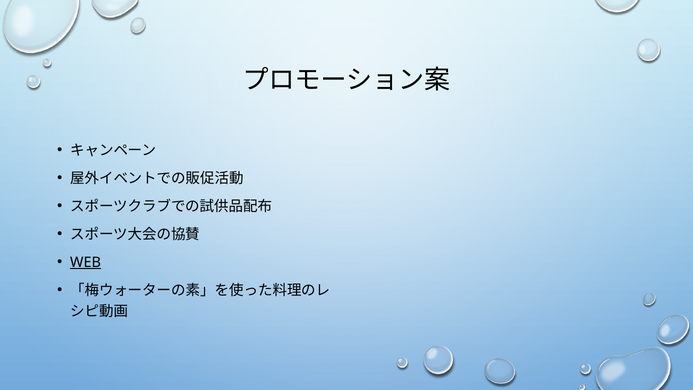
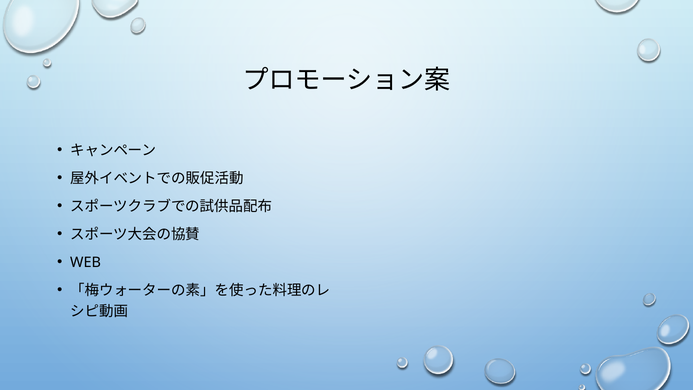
WEB underline: present -> none (86, 262)
